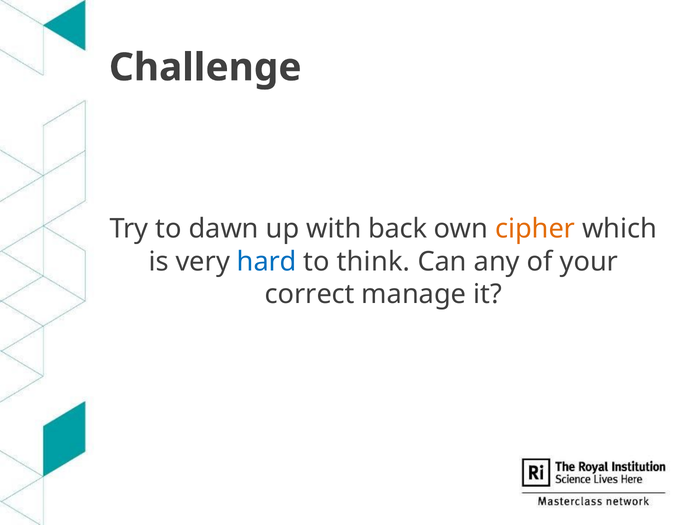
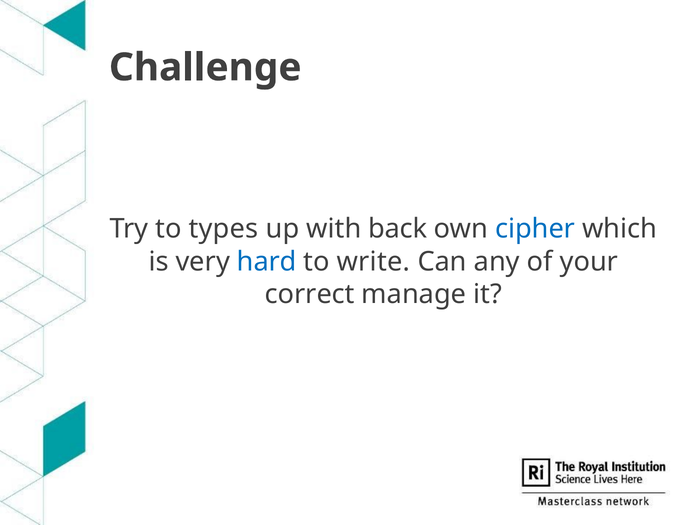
dawn: dawn -> types (224, 229)
cipher colour: orange -> blue (535, 229)
think: think -> write (374, 262)
